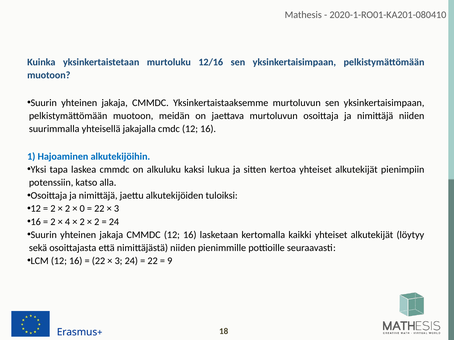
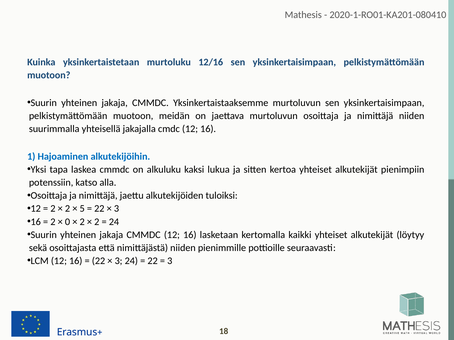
0: 0 -> 5 (82, 209)
4: 4 -> 0 (67, 222)
9: 9 -> 3 (170, 261)
